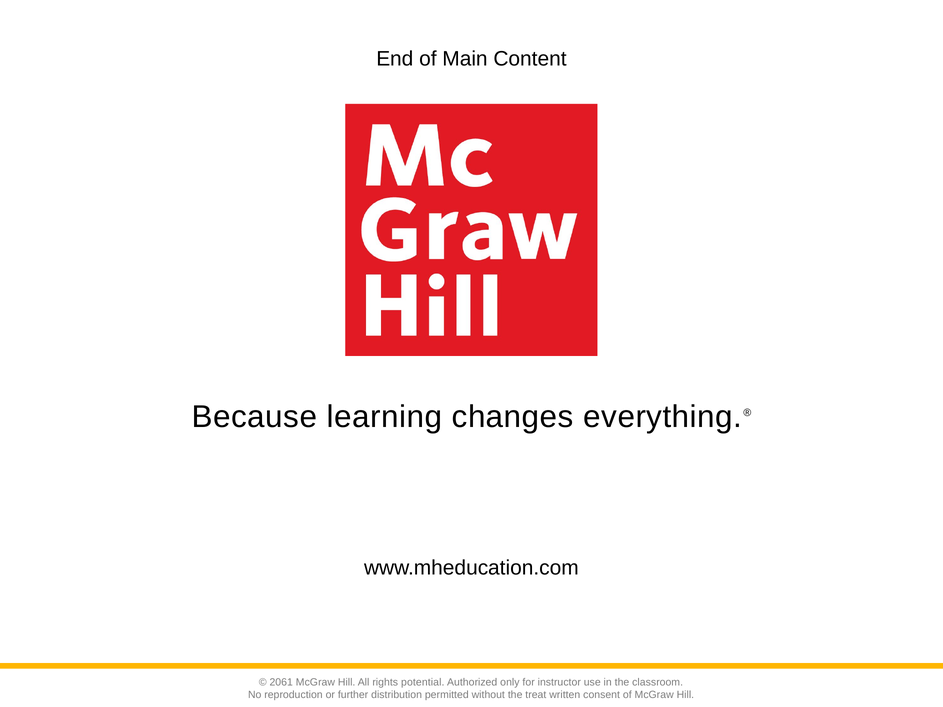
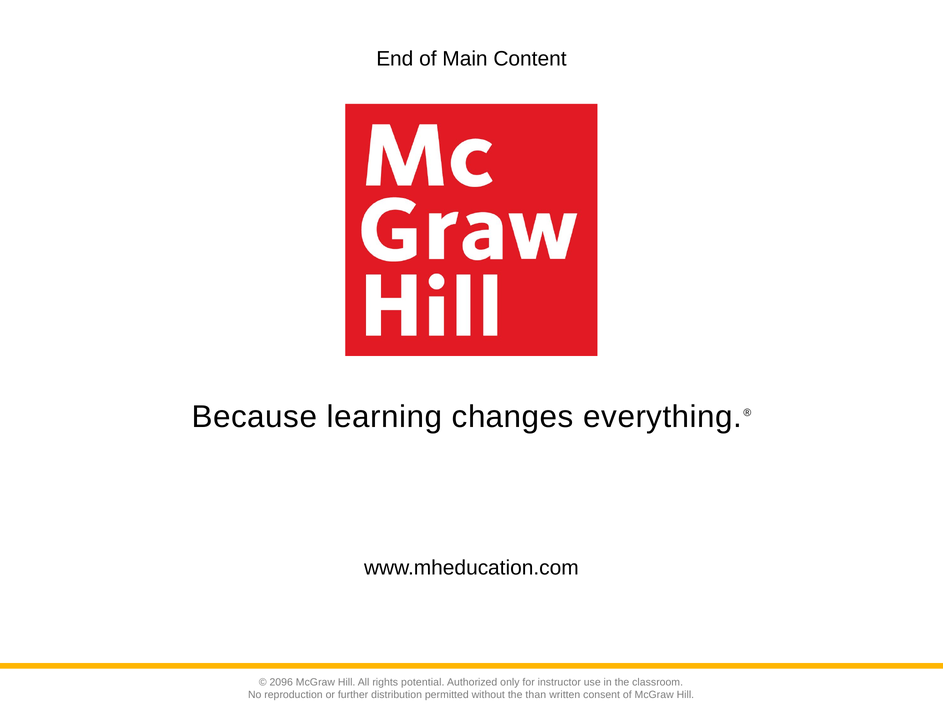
2061: 2061 -> 2096 (281, 683)
treat: treat -> than (536, 695)
